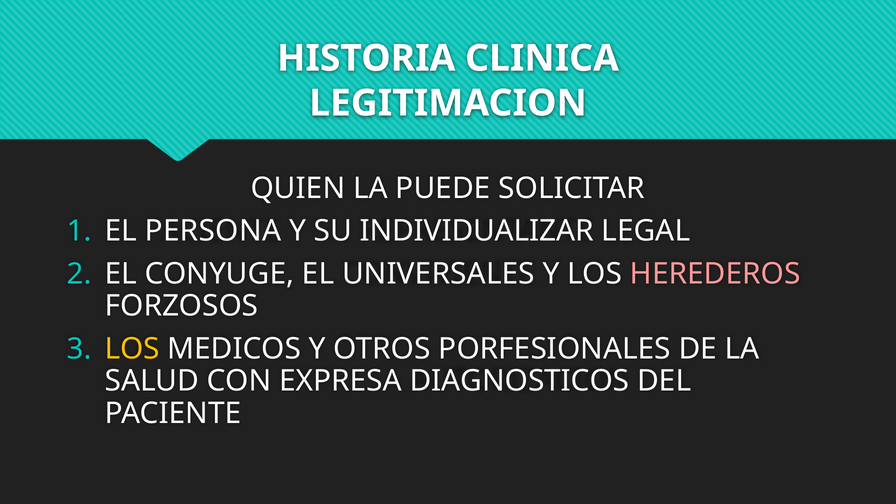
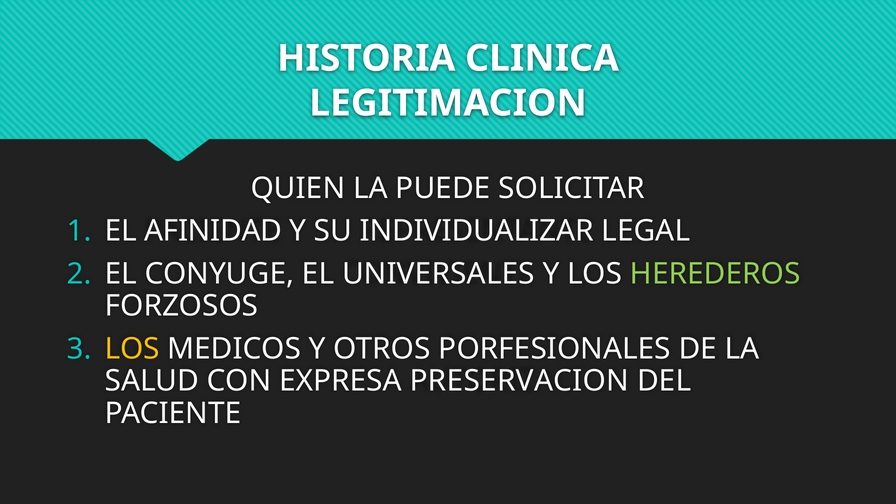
PERSONA: PERSONA -> AFINIDAD (213, 231)
HEREDEROS colour: pink -> light green (715, 274)
DIAGNOSTICOS: DIAGNOSTICOS -> PRESERVACION (519, 381)
